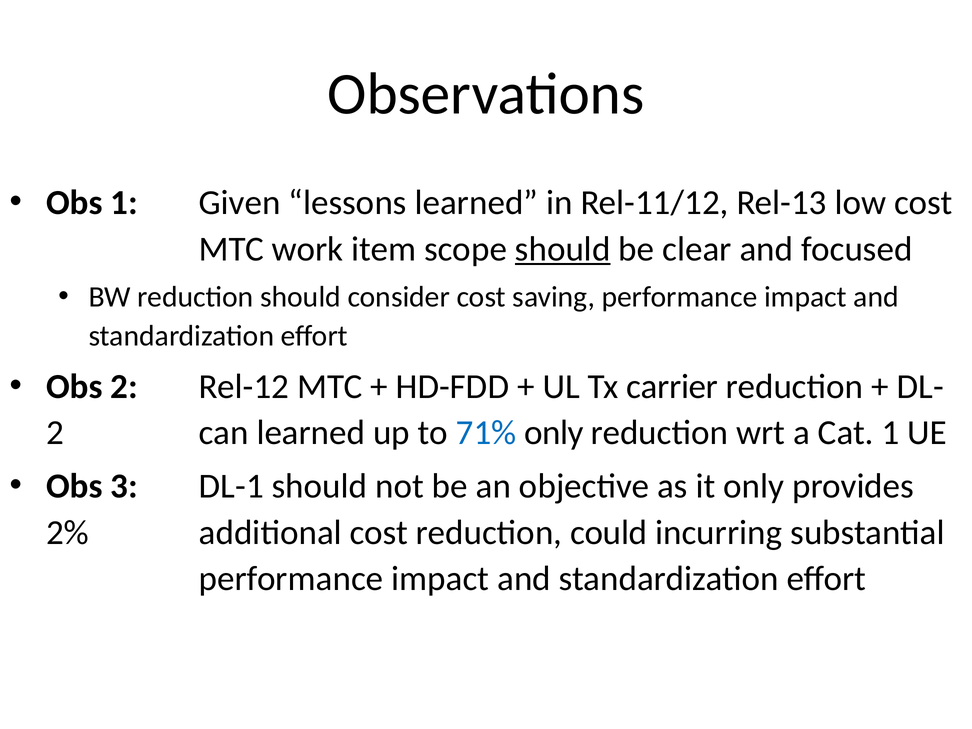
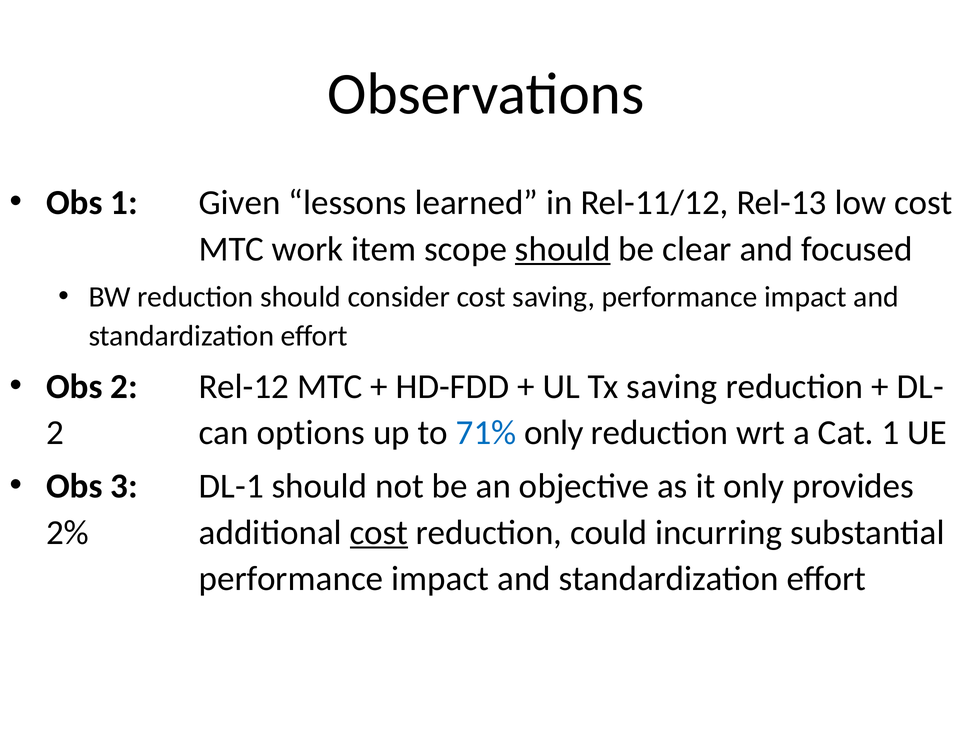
Tx carrier: carrier -> saving (672, 387)
can learned: learned -> options (311, 433)
cost underline: none -> present (379, 533)
